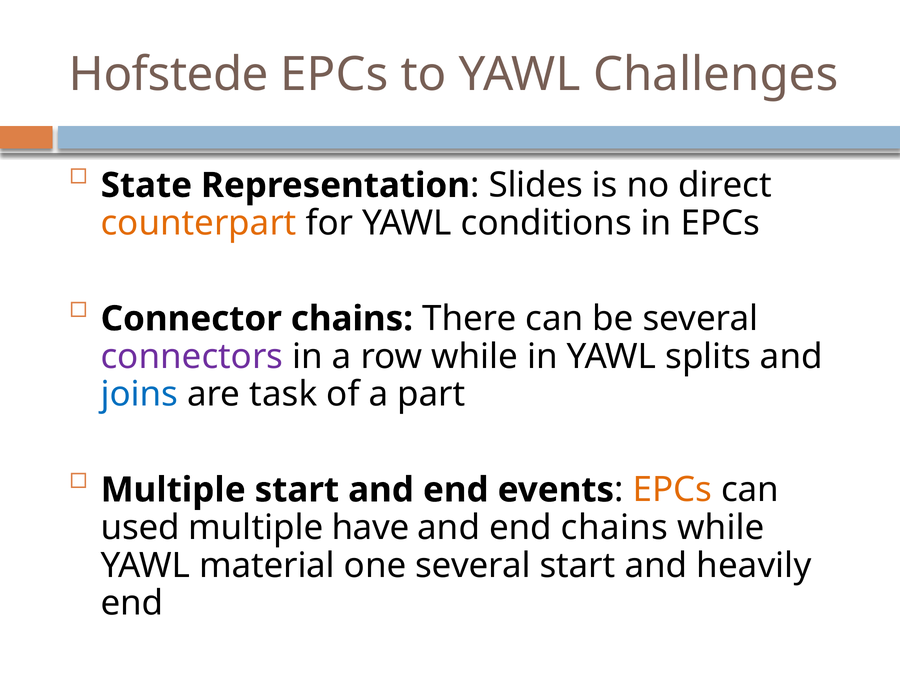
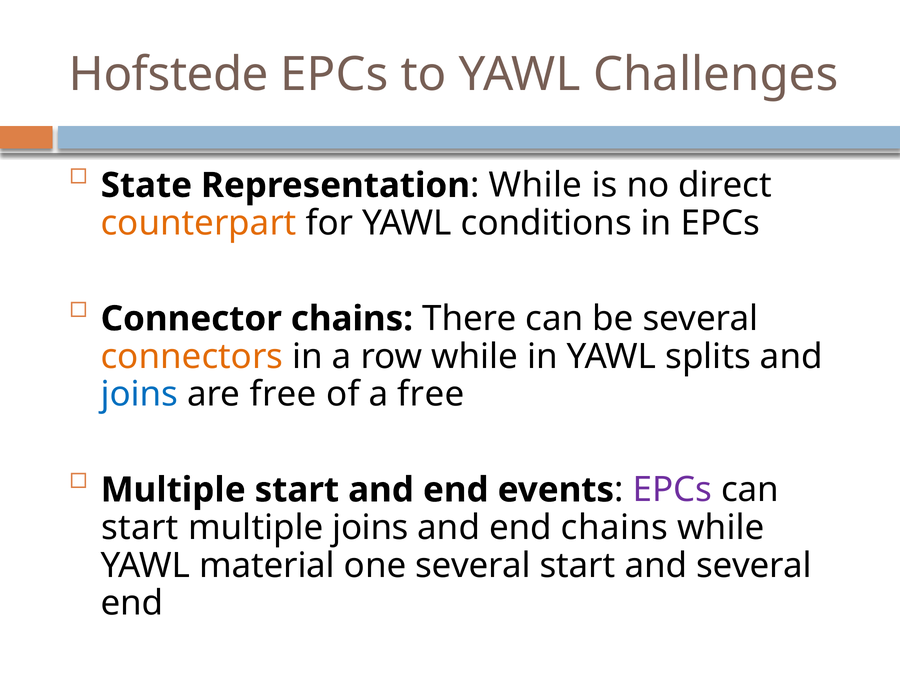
Slides: Slides -> While (535, 185)
connectors colour: purple -> orange (192, 357)
are task: task -> free (283, 394)
a part: part -> free (431, 394)
EPCs colour: orange -> purple (672, 490)
used: used -> start (140, 528)
multiple have: have -> joins (371, 528)
and heavily: heavily -> several (754, 566)
